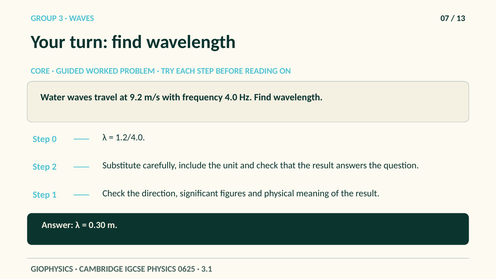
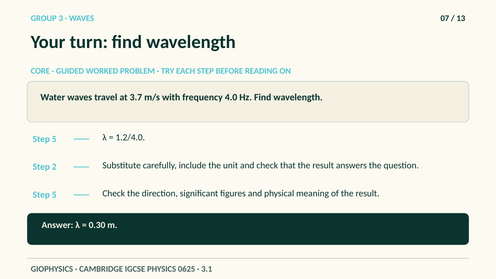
9.2: 9.2 -> 3.7 (136, 97)
0: 0 -> 5 (54, 139)
1: 1 -> 5 (54, 195)
